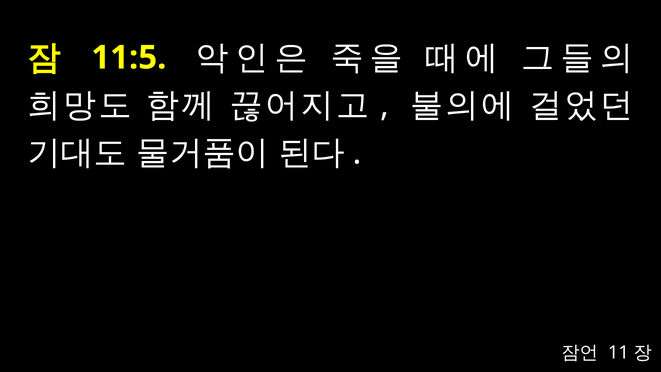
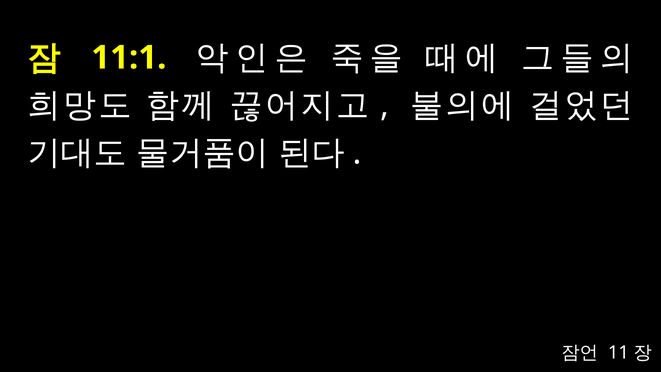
11:5: 11:5 -> 11:1 (129, 58)
